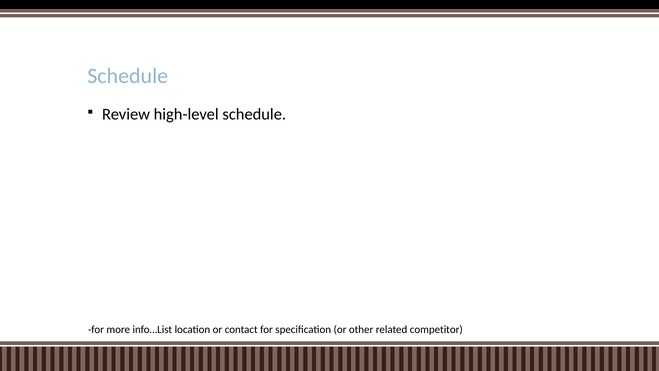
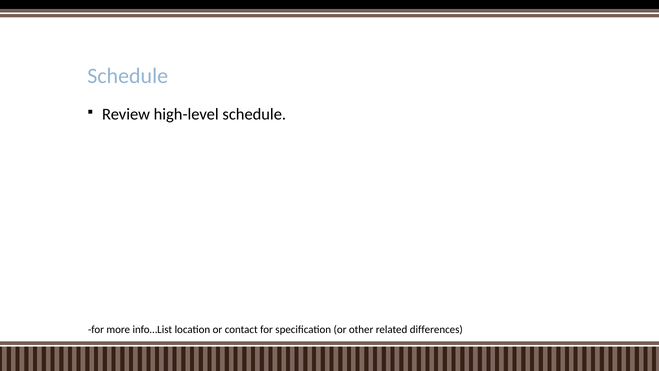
competitor: competitor -> differences (436, 329)
